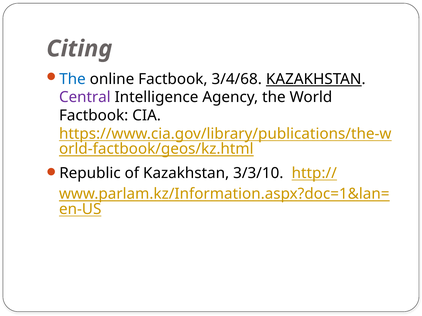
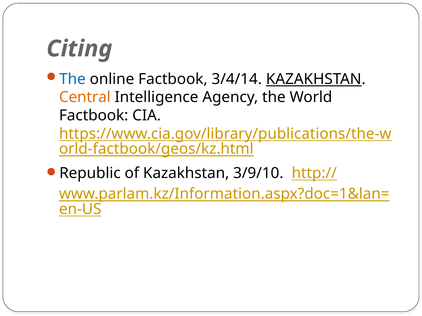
3/4/68: 3/4/68 -> 3/4/14 (237, 79)
Central colour: purple -> orange (85, 97)
3/3/10: 3/3/10 -> 3/9/10 (258, 173)
